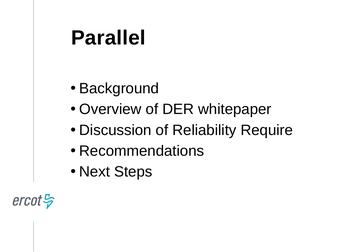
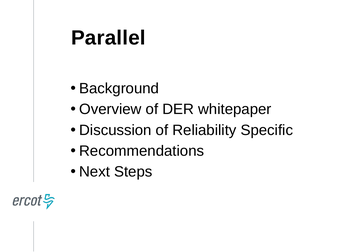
Require: Require -> Specific (267, 131)
